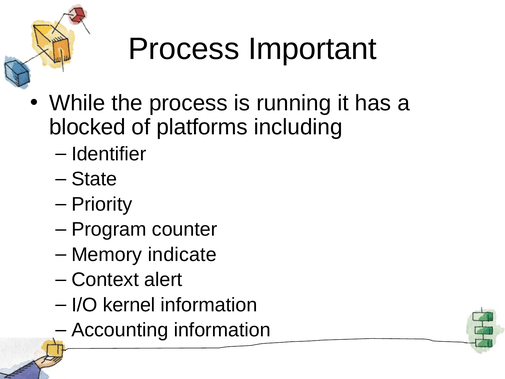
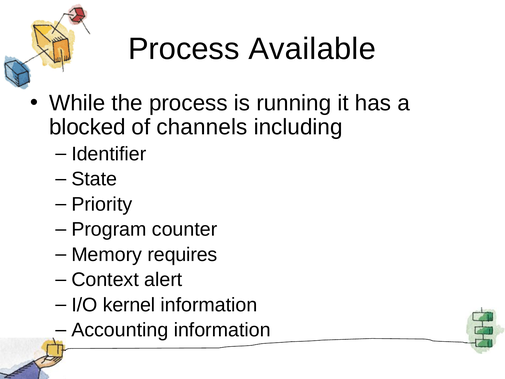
Important: Important -> Available (312, 49)
platforms: platforms -> channels (202, 127)
indicate: indicate -> requires (182, 254)
